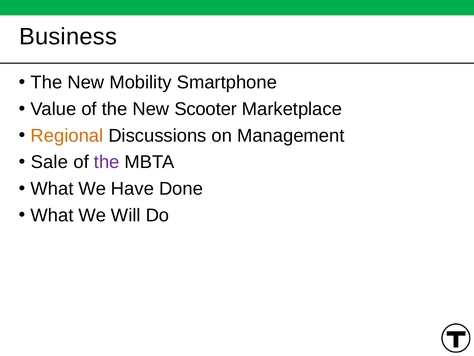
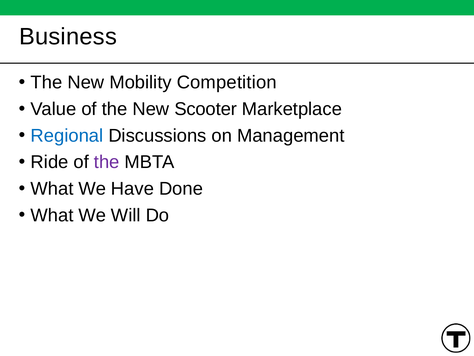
Smartphone: Smartphone -> Competition (227, 82)
Regional colour: orange -> blue (67, 135)
Sale: Sale -> Ride (50, 162)
